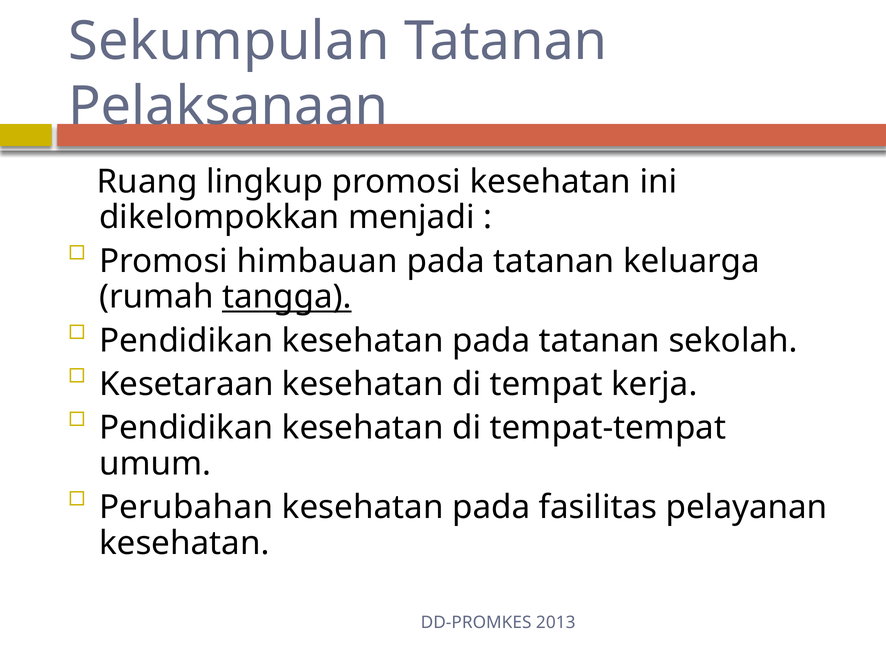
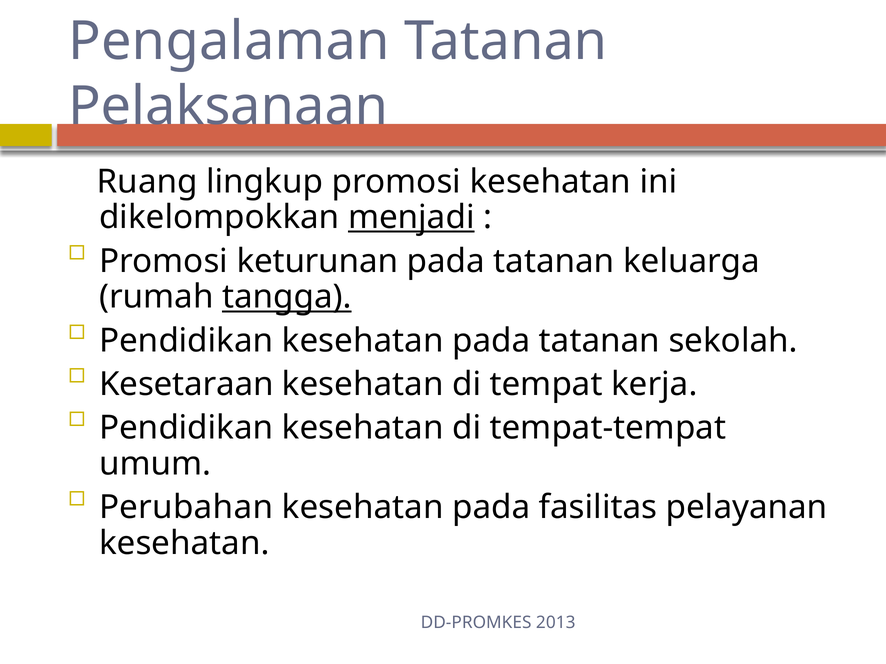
Sekumpulan: Sekumpulan -> Pengalaman (229, 41)
menjadi underline: none -> present (411, 218)
himbauan: himbauan -> keturunan (317, 261)
